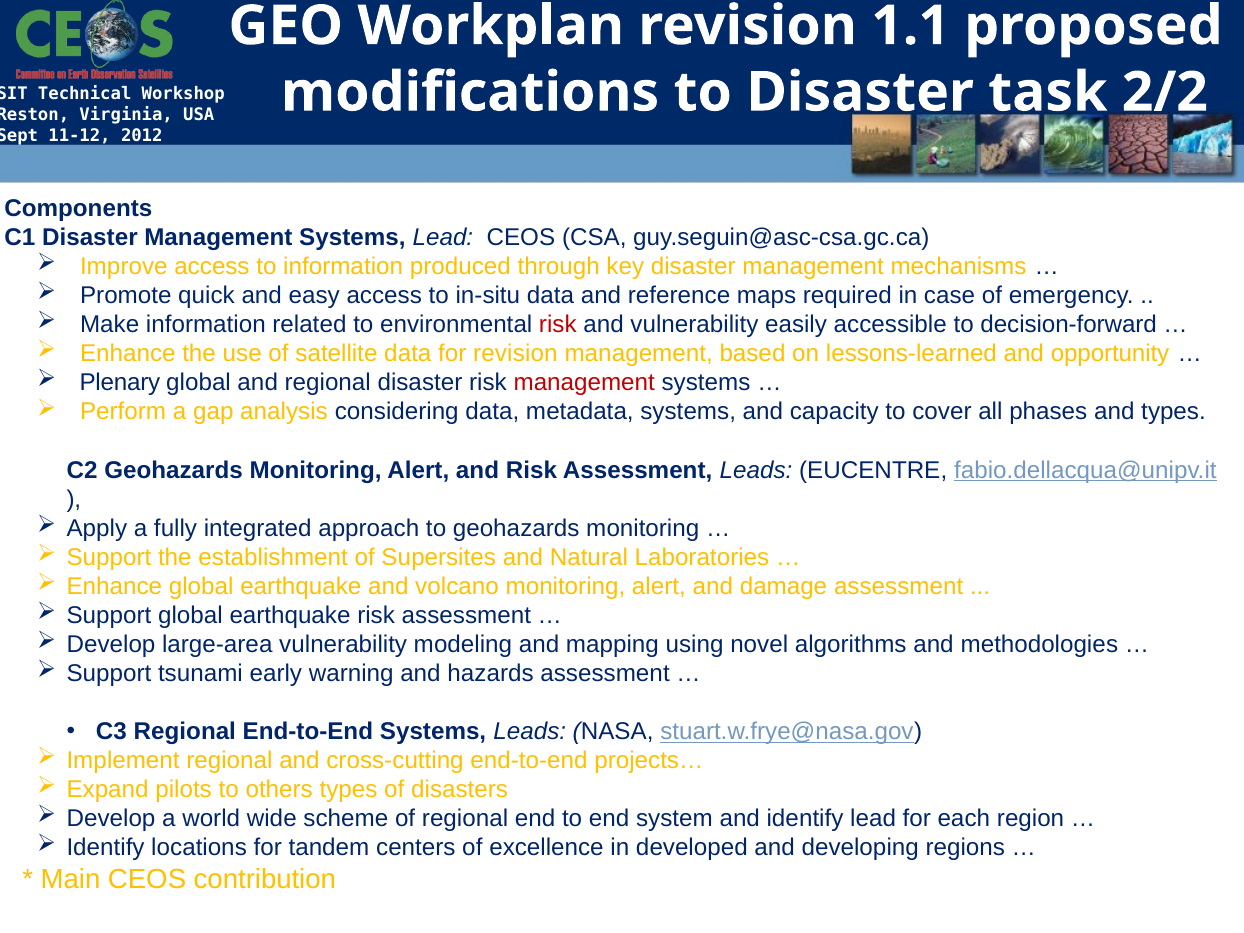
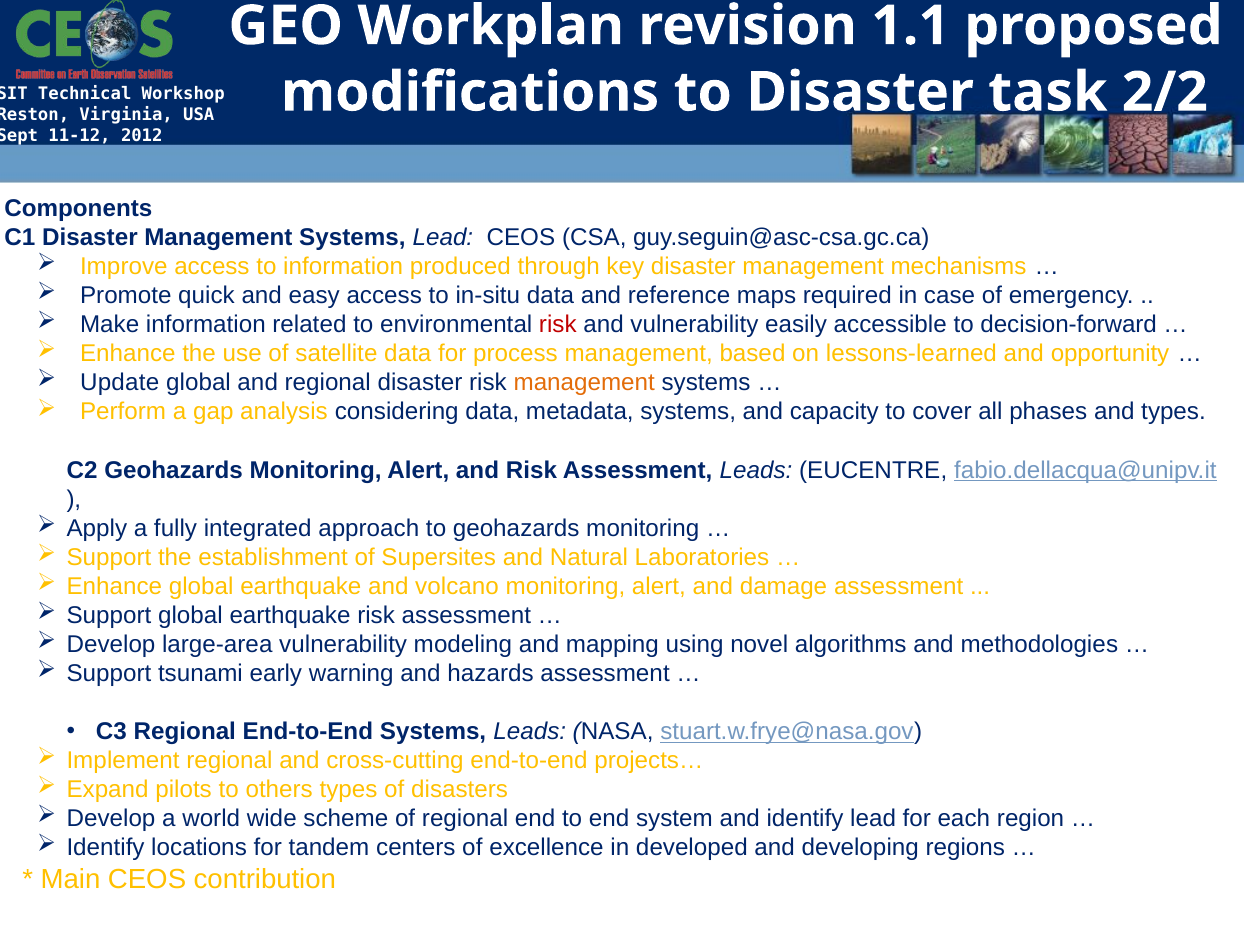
for revision: revision -> process (515, 354)
Plenary: Plenary -> Update (120, 383)
management colour: red -> orange (584, 383)
